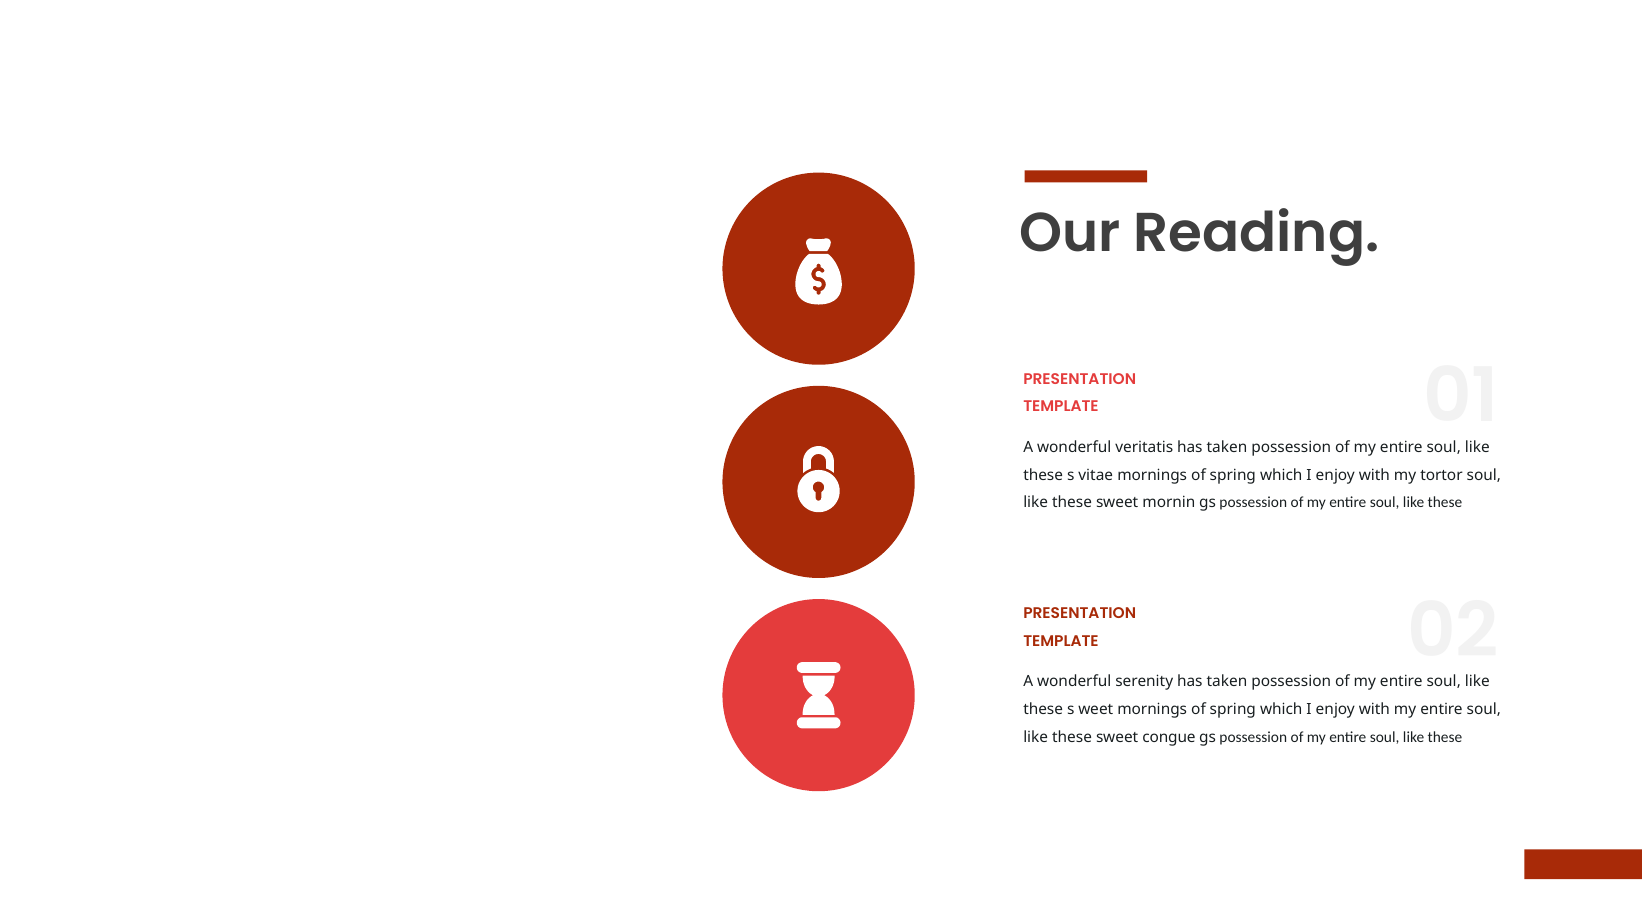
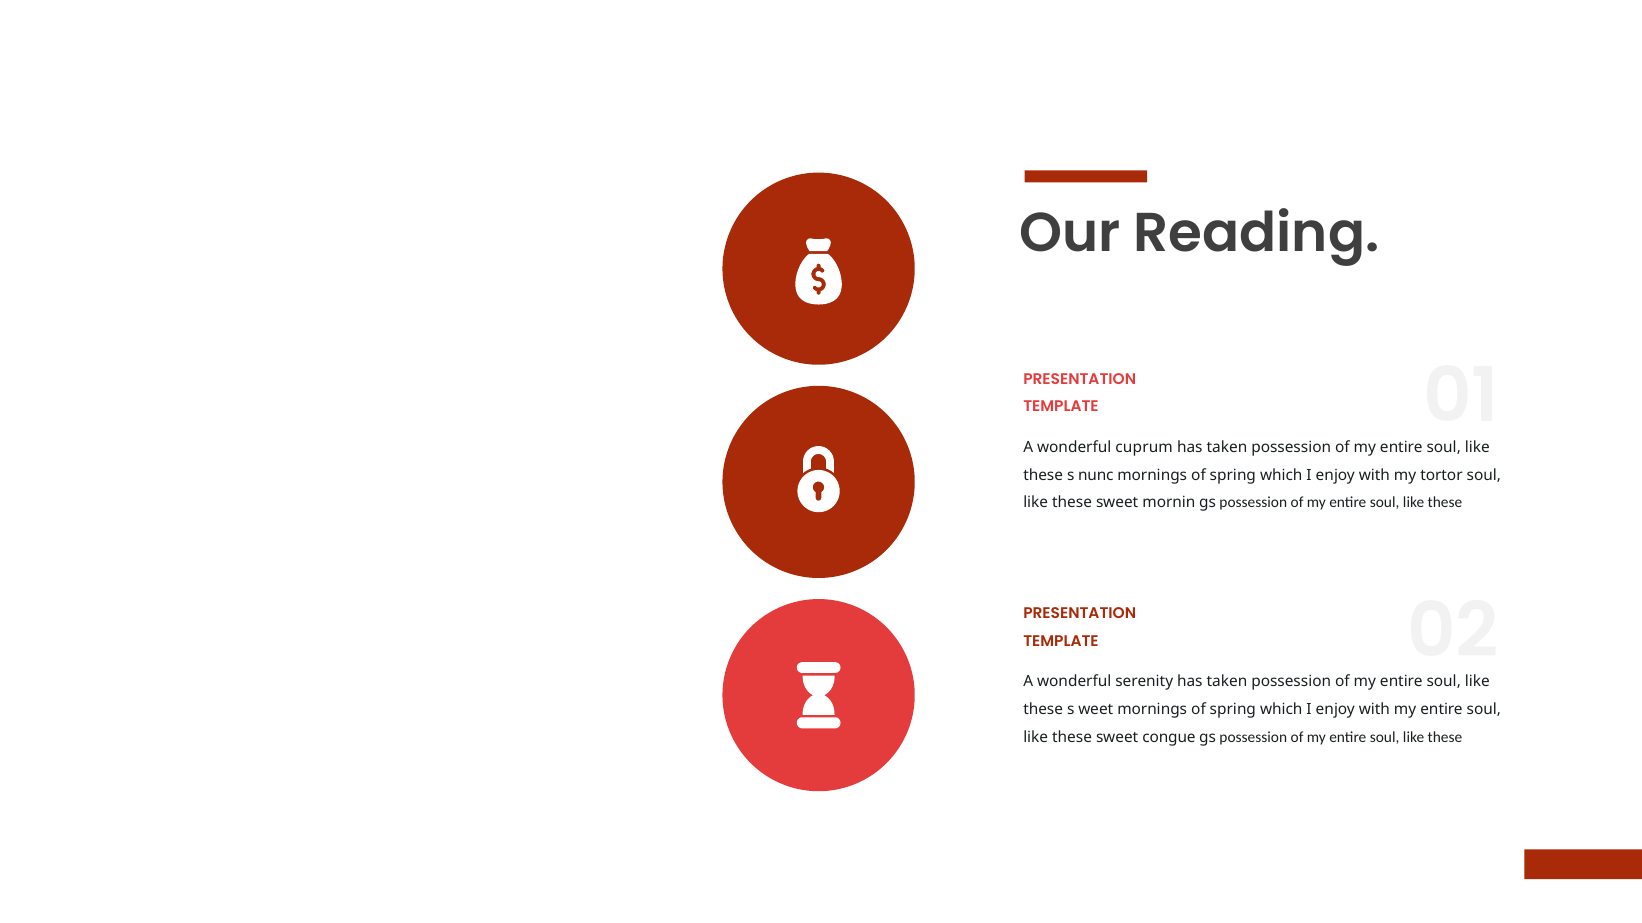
veritatis: veritatis -> cuprum (1144, 448)
vitae: vitae -> nunc (1096, 475)
